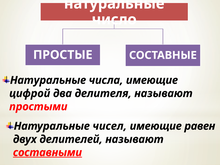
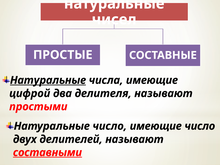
число: число -> чисел (114, 20)
Натуральные underline: none -> present (48, 80)
Натуральные чисел: чисел -> число (110, 126)
имеющие равен: равен -> число (200, 126)
